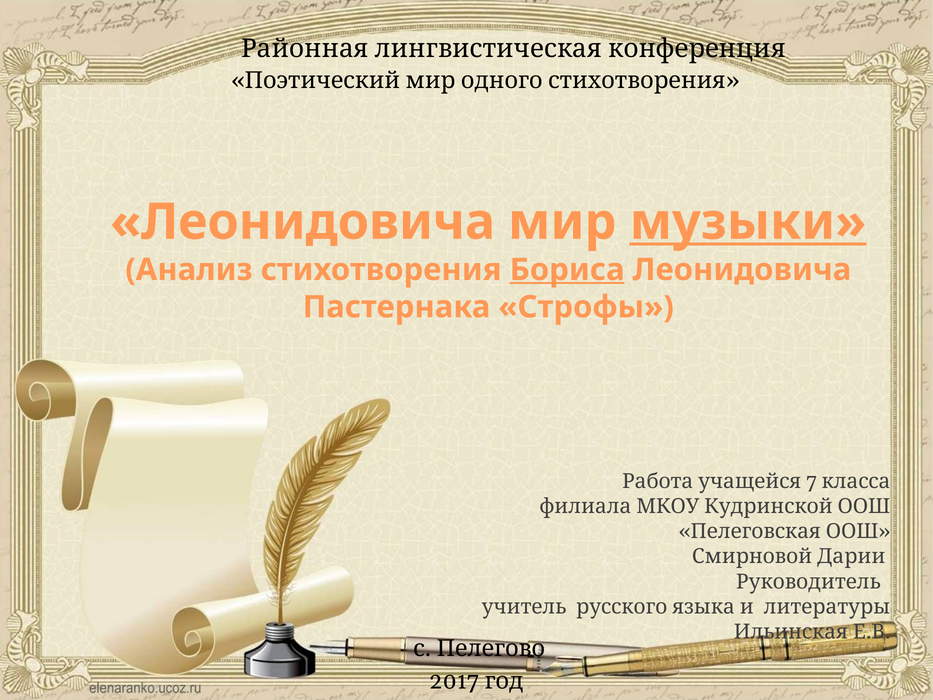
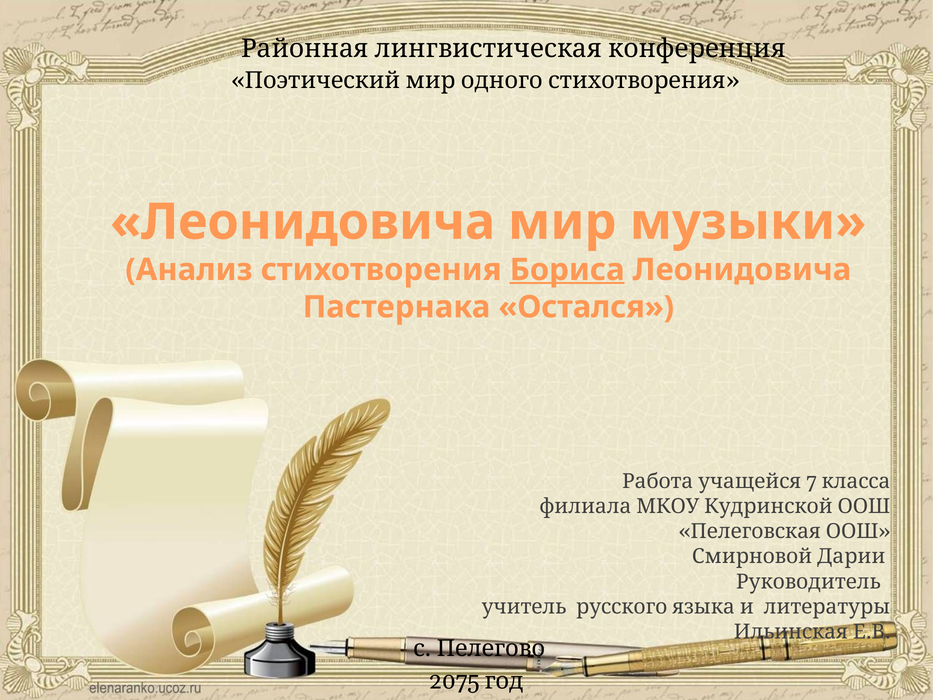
музыки underline: present -> none (748, 222)
Строфы: Строфы -> Остался (586, 307)
2017: 2017 -> 2075 (454, 681)
